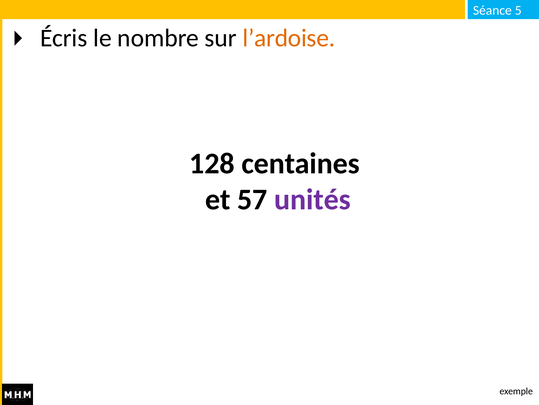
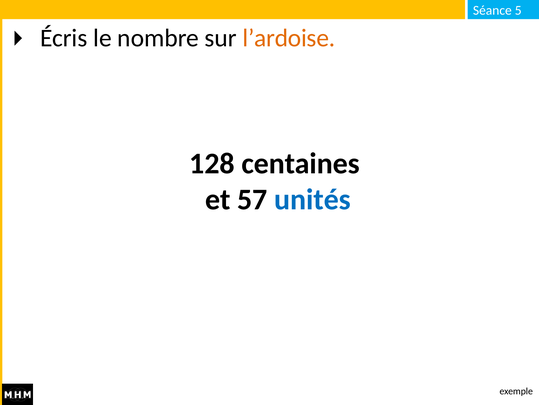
unités colour: purple -> blue (312, 199)
